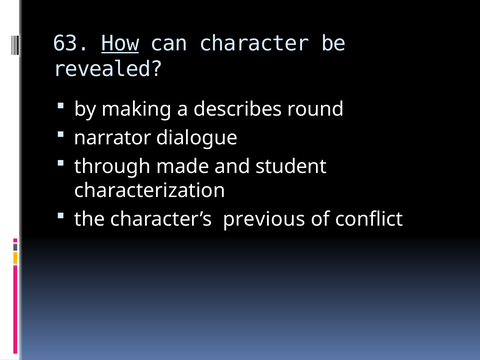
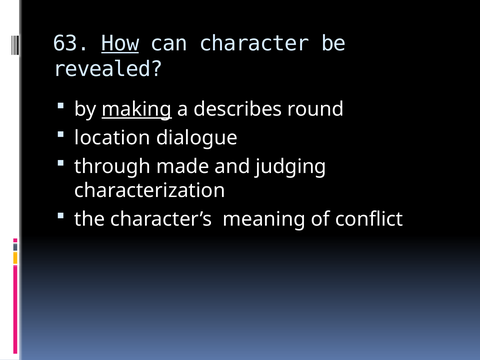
making underline: none -> present (137, 109)
narrator: narrator -> location (112, 138)
student: student -> judging (291, 167)
previous: previous -> meaning (264, 219)
